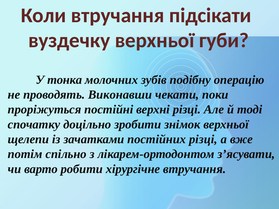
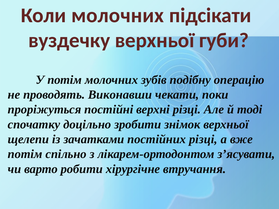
Коли втручання: втручання -> молочних (118, 15)
У тонка: тонка -> потім (65, 80)
